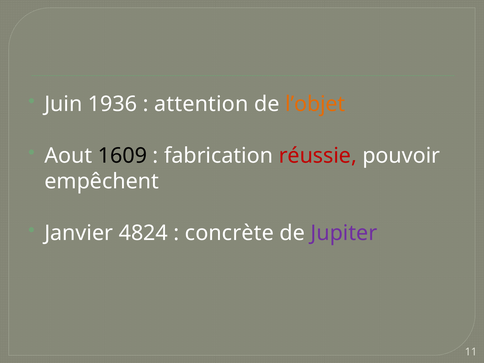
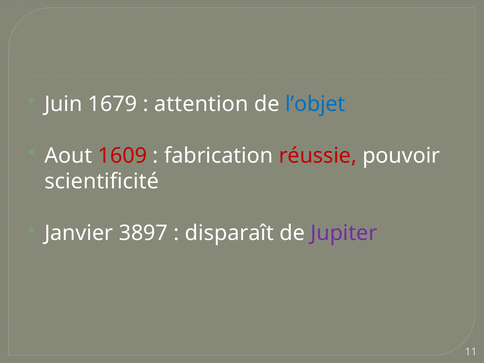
1936: 1936 -> 1679 (113, 104)
l’objet colour: orange -> blue (315, 104)
1609 colour: black -> red (122, 156)
empêchent: empêchent -> scientificité (102, 181)
4824: 4824 -> 3897 (143, 233)
concrète: concrète -> disparaît (229, 233)
